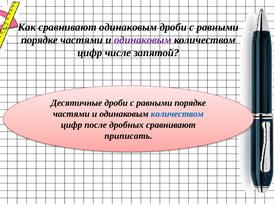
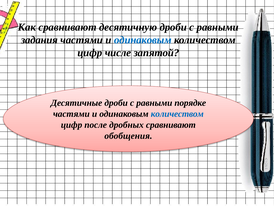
сравнивают одинаковым: одинаковым -> десятичную (128, 27)
порядке: порядке -> задания (39, 40)
одинаковым colour: purple -> blue (143, 40)
приписать: приписать -> обобщения (128, 135)
